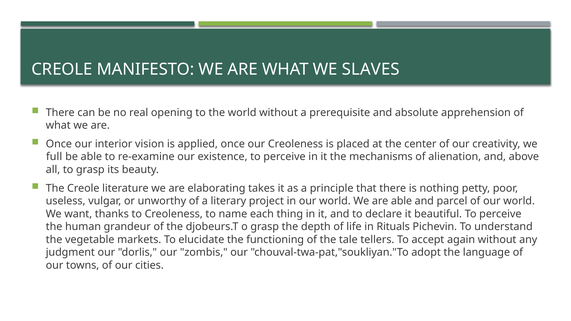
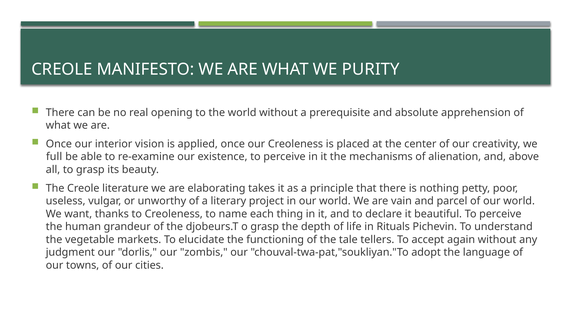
SLAVES: SLAVES -> PURITY (371, 69)
are able: able -> vain (401, 201)
